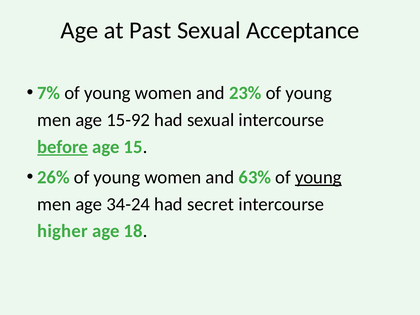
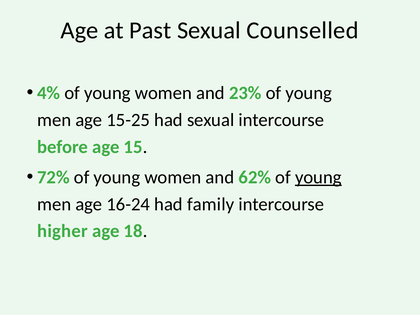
Acceptance: Acceptance -> Counselled (303, 30)
7%: 7% -> 4% (49, 93)
15-92: 15-92 -> 15-25 (128, 120)
before underline: present -> none (63, 147)
26%: 26% -> 72% (53, 177)
63%: 63% -> 62% (255, 177)
34-24: 34-24 -> 16-24 (128, 204)
secret: secret -> family (211, 204)
